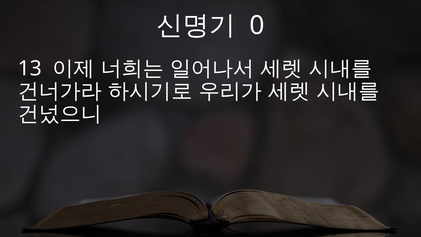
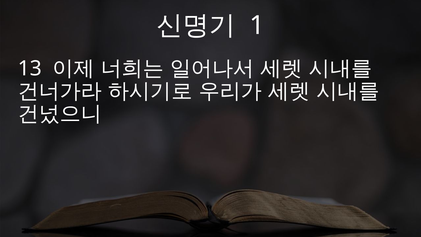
0: 0 -> 1 (257, 25)
